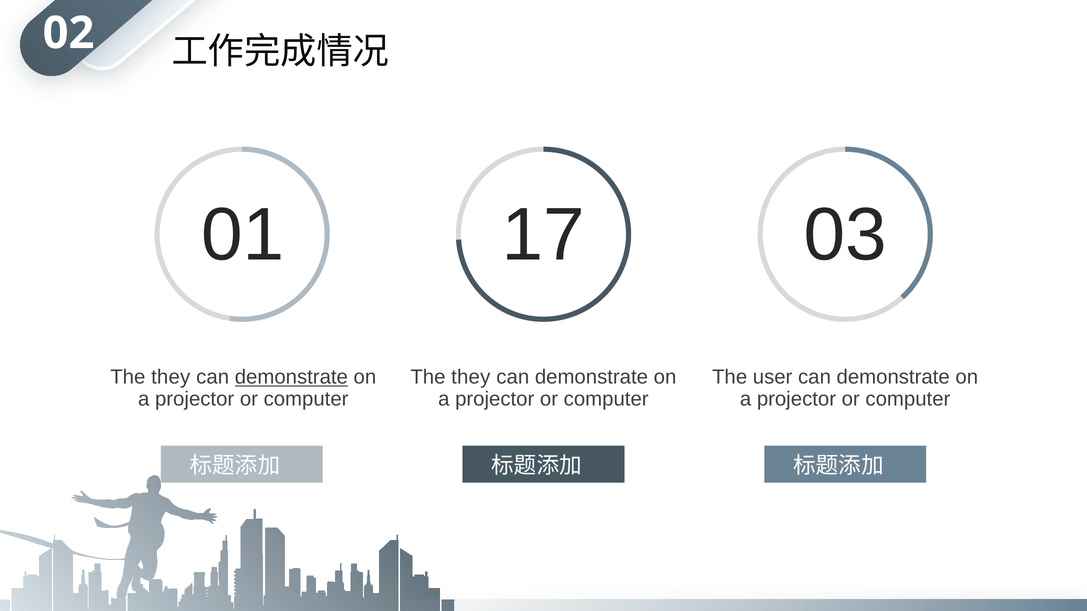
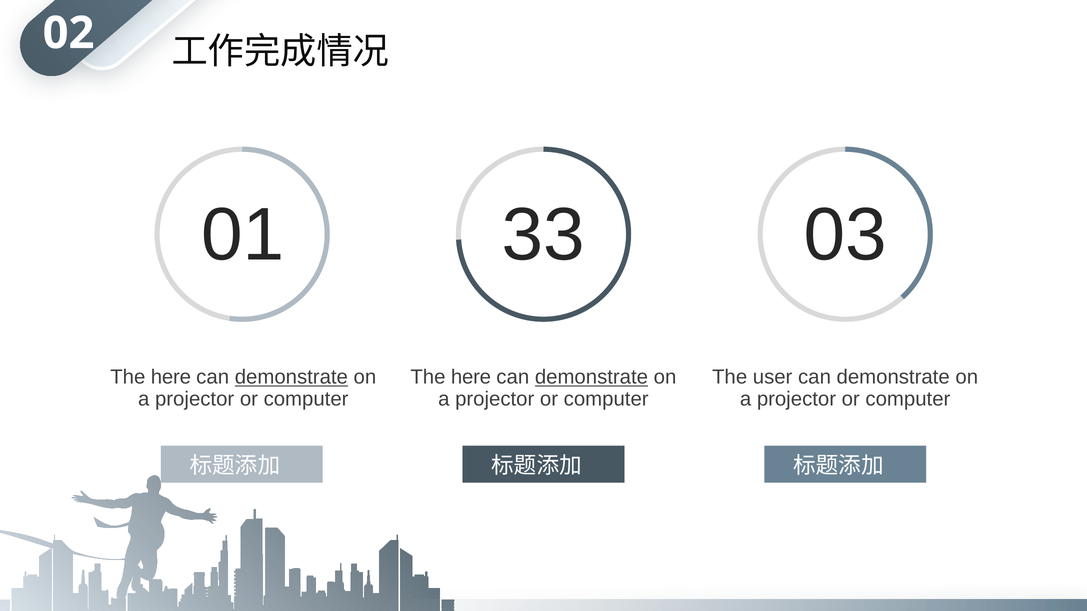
17: 17 -> 33 (543, 236)
they: they -> here (171, 377)
they: they -> here (471, 377)
demonstrate underline: none -> present (591, 377)
